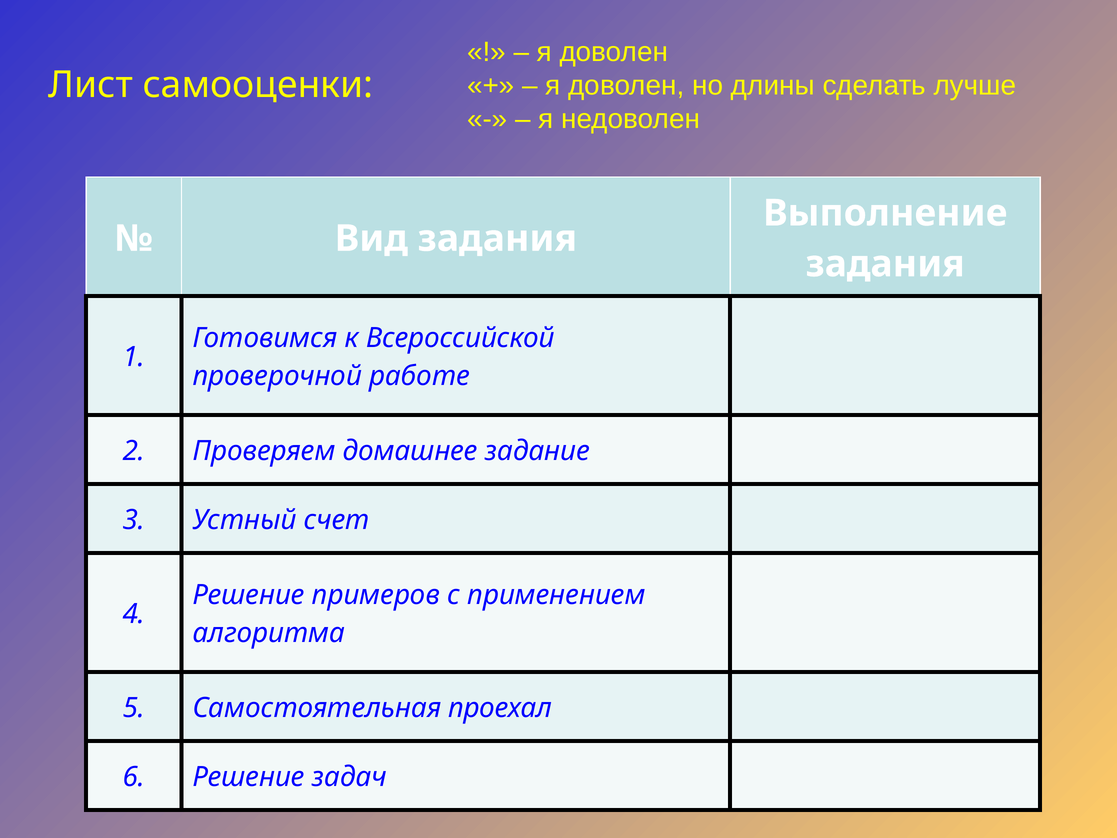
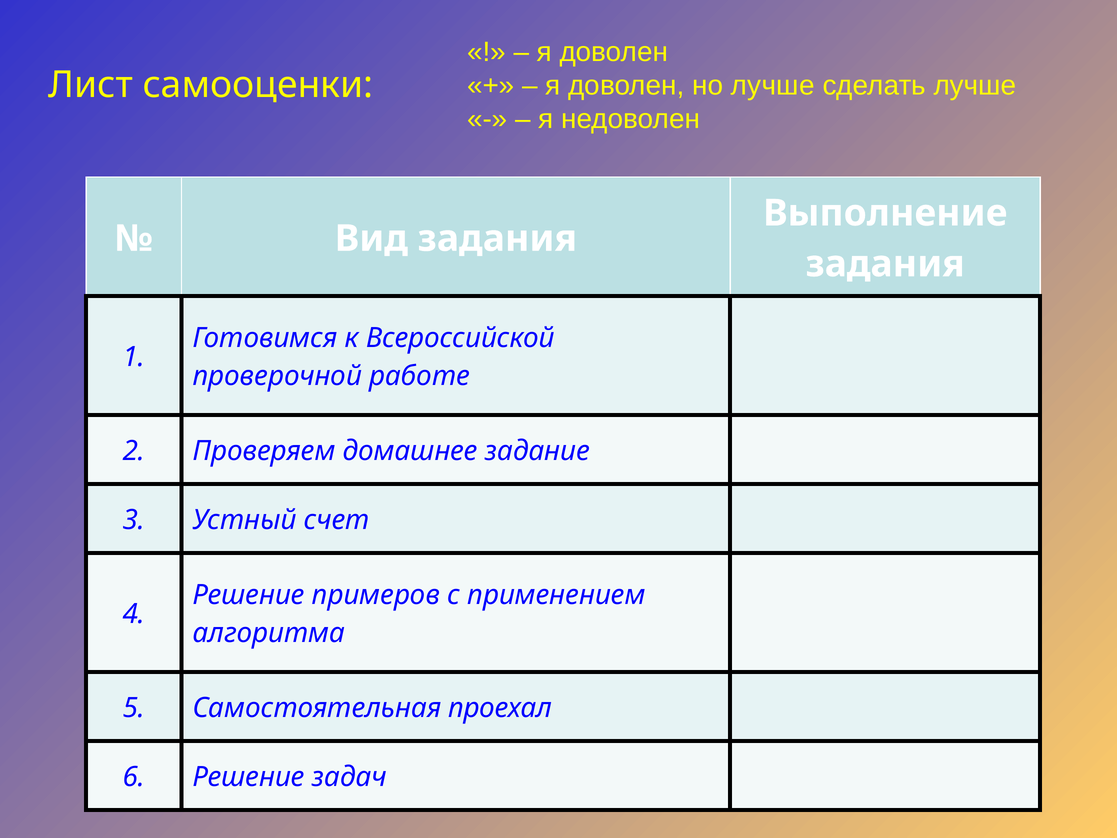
но длины: длины -> лучше (773, 86)
